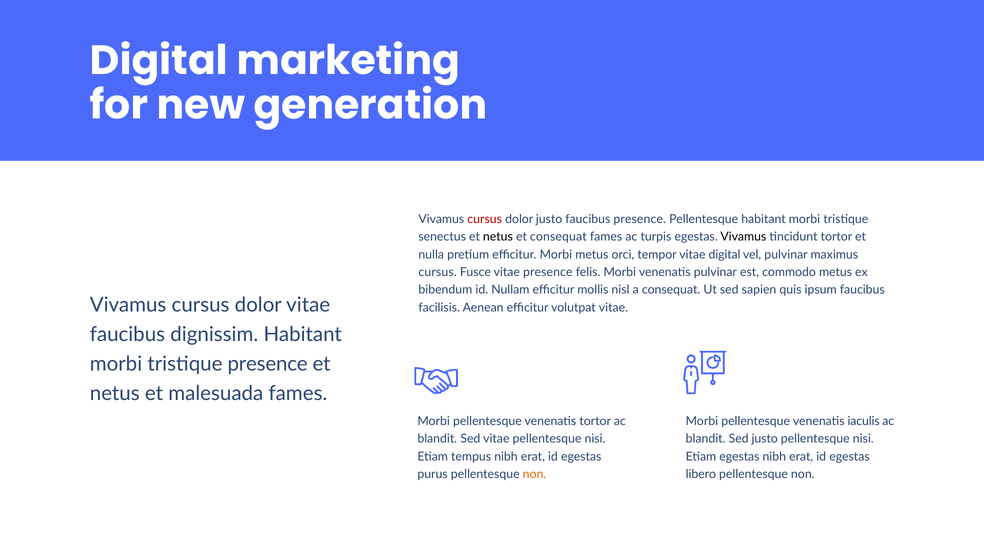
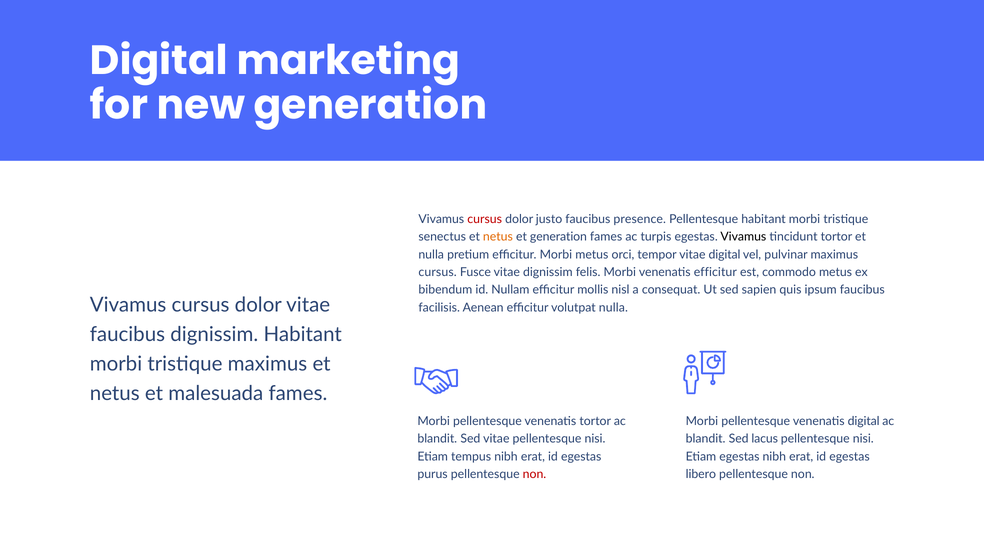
netus colour: black -> orange (498, 237)
et consequat: consequat -> generation (558, 237)
vitae presence: presence -> dignissim (548, 272)
venenatis pulvinar: pulvinar -> efficitur (715, 272)
volutpat vitae: vitae -> nulla (613, 308)
tristique presence: presence -> maximus (267, 365)
venenatis iaculis: iaculis -> digital (864, 422)
Sed justo: justo -> lacus (765, 439)
non colour: orange -> red (534, 475)
